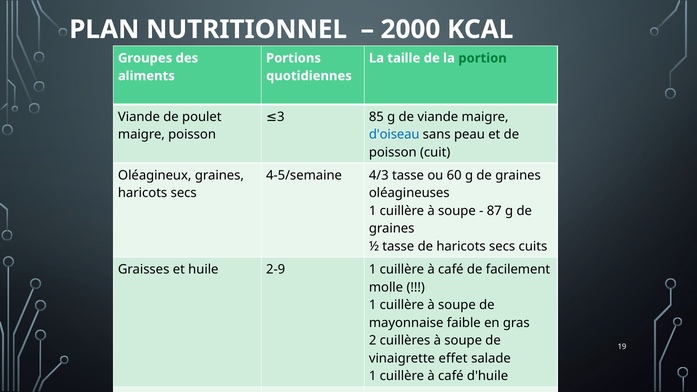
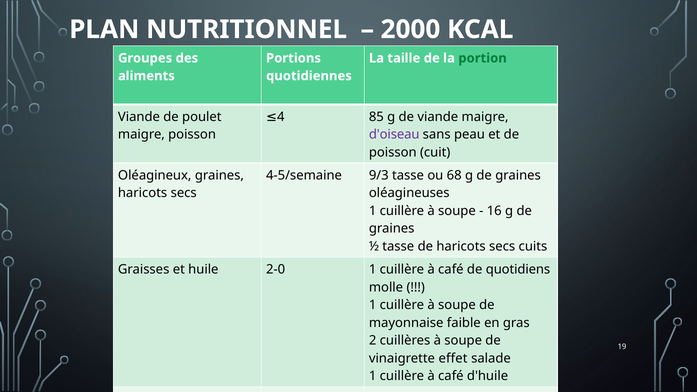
3: 3 -> 4 (281, 117)
d'oiseau colour: blue -> purple (394, 135)
4/3: 4/3 -> 9/3 (379, 175)
60: 60 -> 68 (454, 175)
87: 87 -> 16 (494, 211)
2-9: 2-9 -> 2-0 (276, 269)
facilement: facilement -> quotidiens (518, 269)
